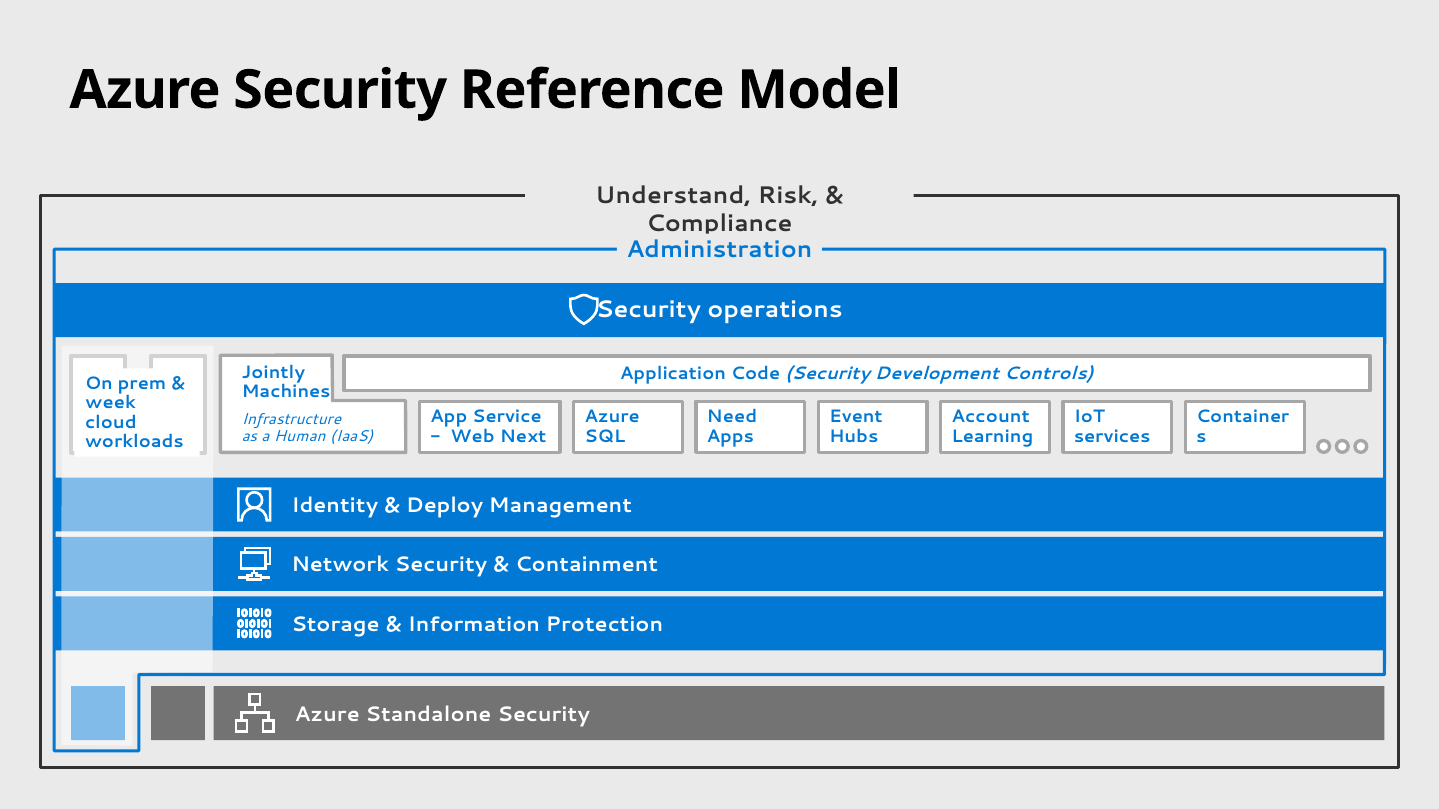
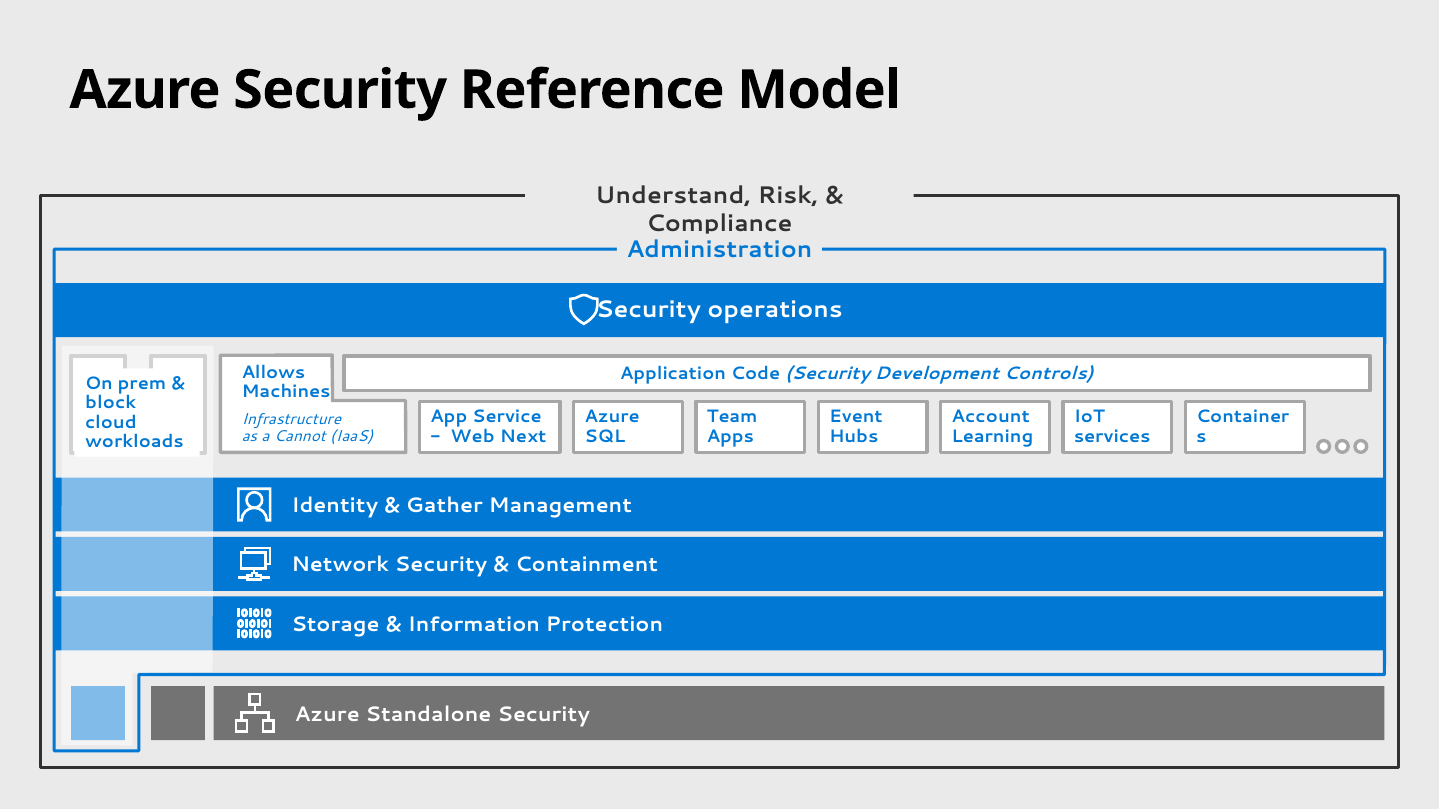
Jointly: Jointly -> Allows (273, 373)
week: week -> block (111, 403)
Need: Need -> Team (732, 417)
Human: Human -> Cannot (300, 436)
Deploy: Deploy -> Gather (444, 506)
